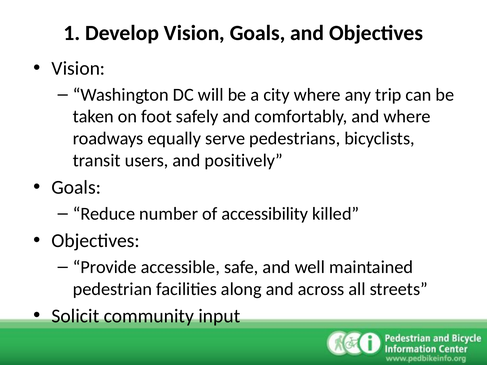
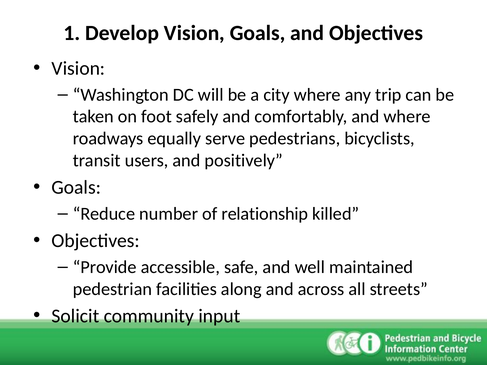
accessibility: accessibility -> relationship (265, 214)
